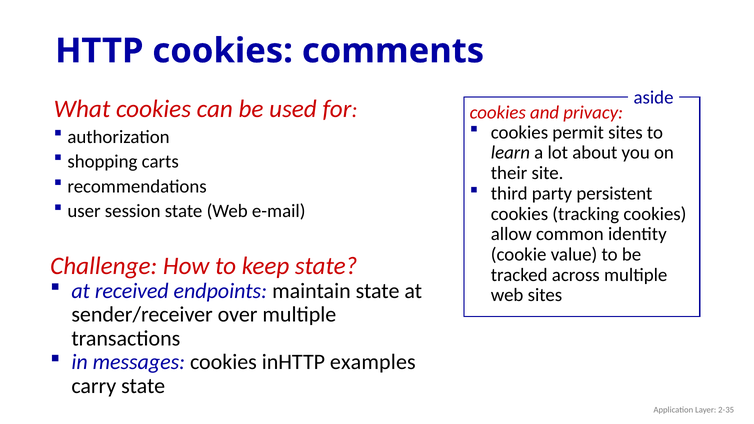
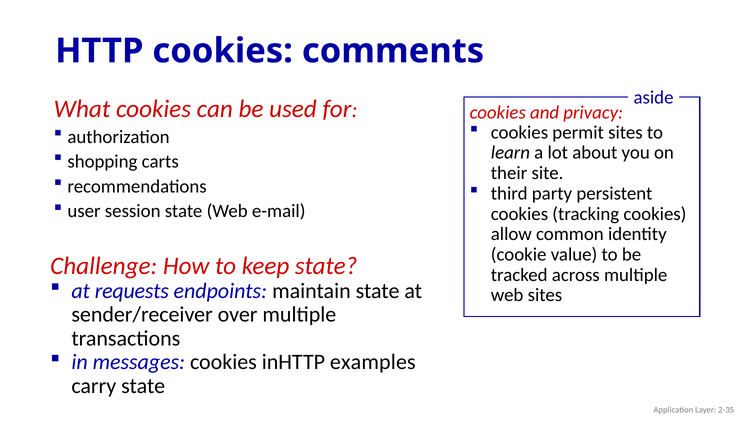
received: received -> requests (132, 291)
